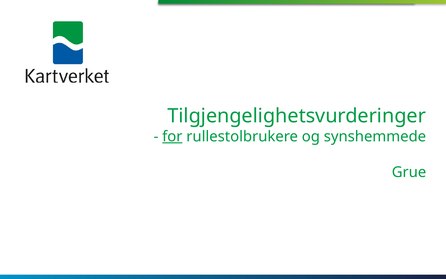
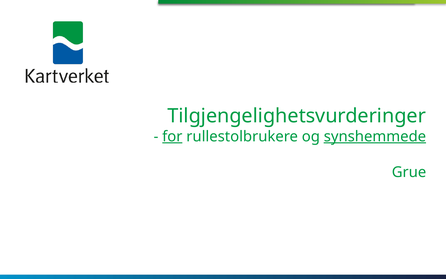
synshemmede underline: none -> present (375, 136)
